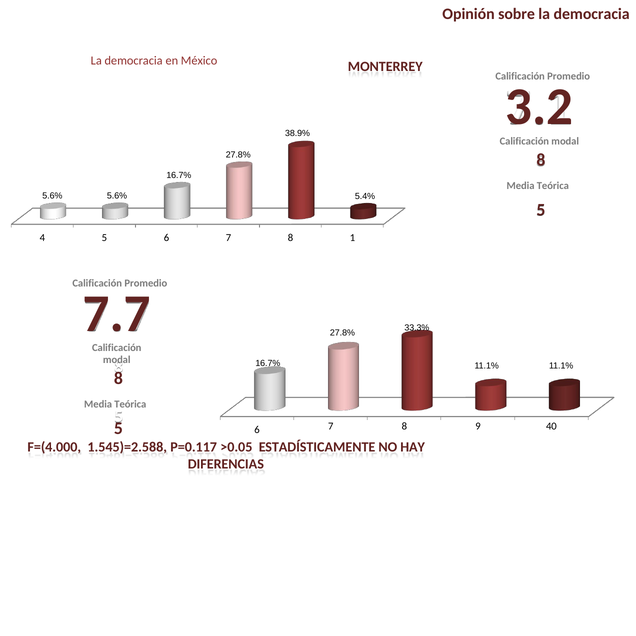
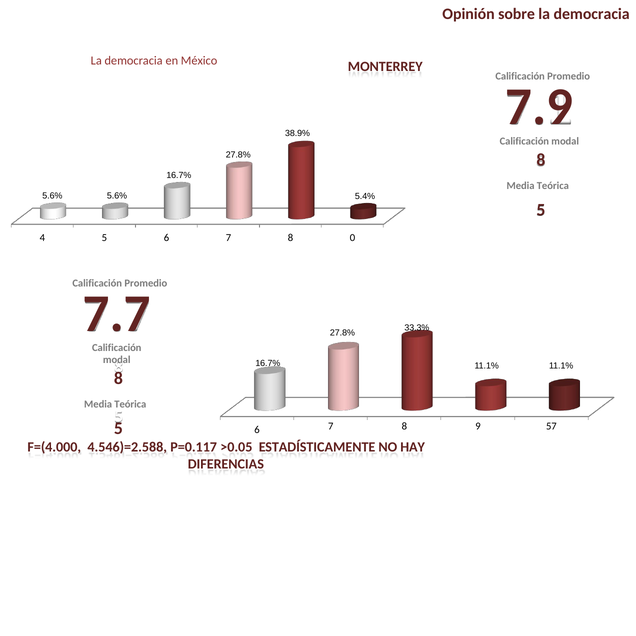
3.2: 3.2 -> 7.9 (539, 107)
1: 1 -> 0 (353, 238)
40: 40 -> 57 (551, 426)
1.545)=2.588: 1.545)=2.588 -> 4.546)=2.588 (127, 447)
